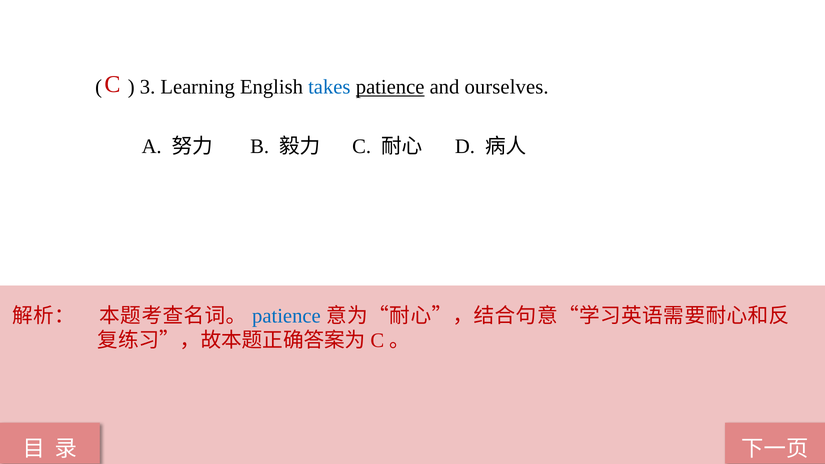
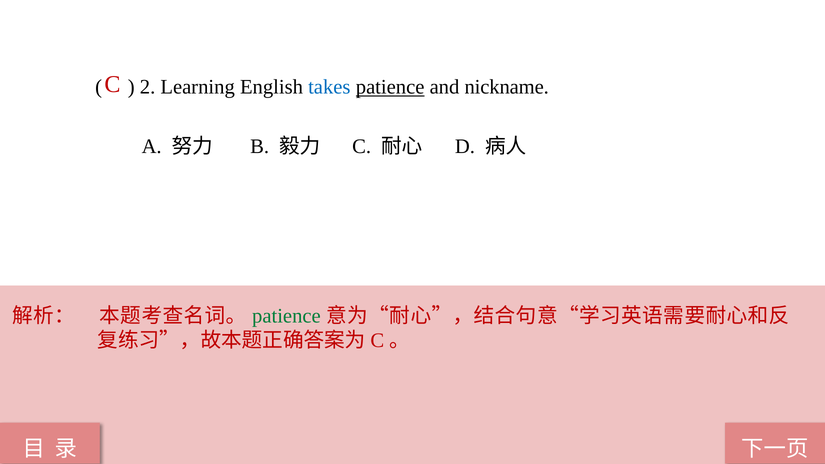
3: 3 -> 2 (148, 87)
ourselves: ourselves -> nickname (507, 87)
patience colour: blue -> green (286, 316)
